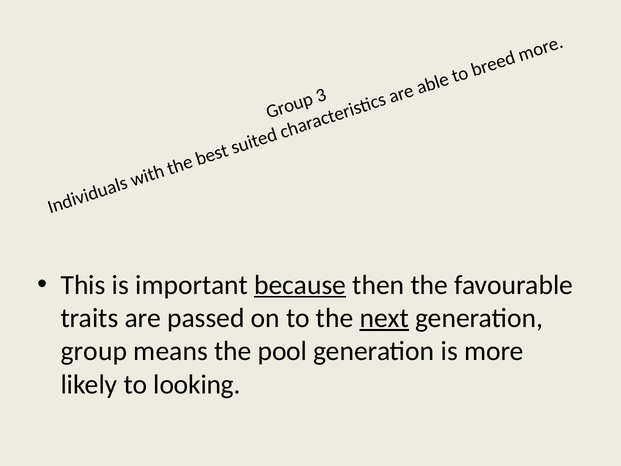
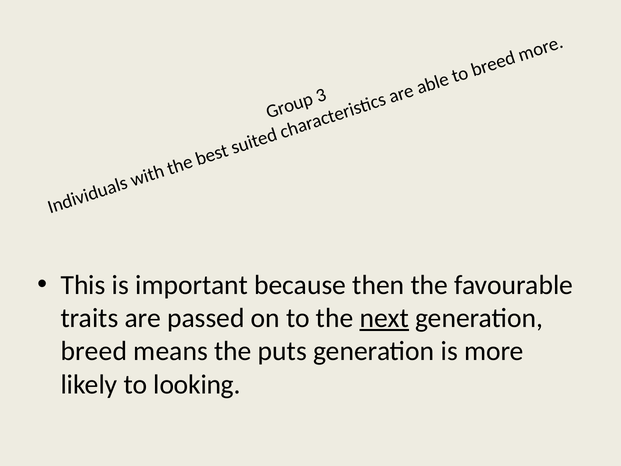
because underline: present -> none (300, 285)
group: group -> breed (94, 351)
pool: pool -> puts (282, 351)
